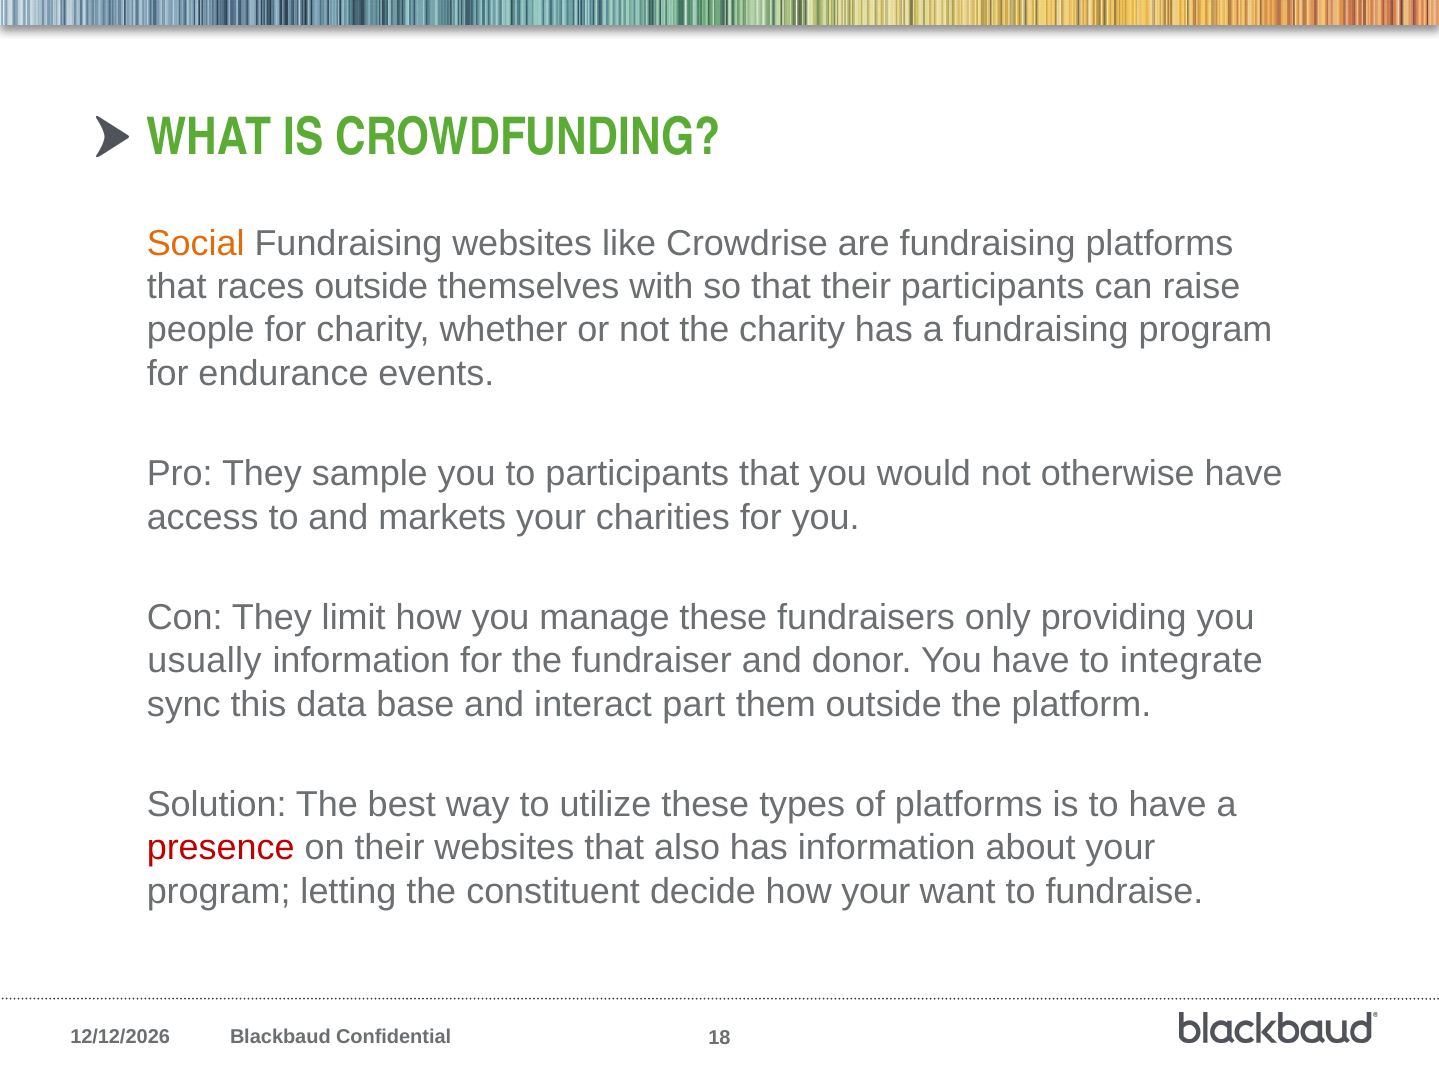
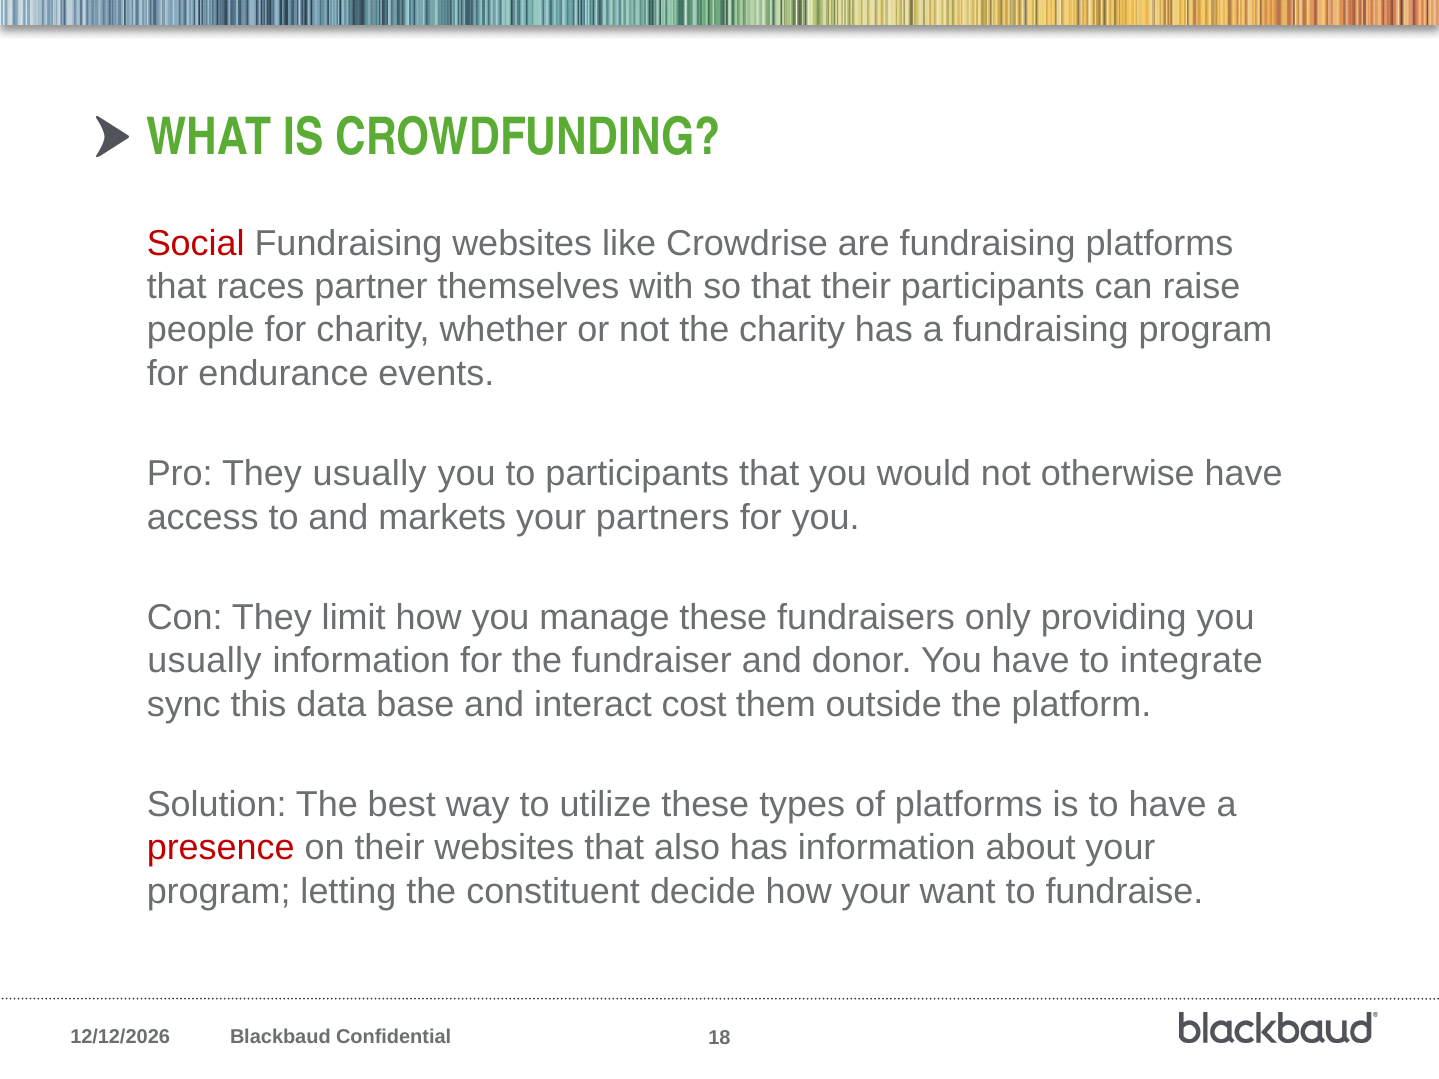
Social colour: orange -> red (196, 244)
races outside: outside -> partner (371, 287)
They sample: sample -> usually (370, 474)
charities: charities -> partners (663, 517)
part: part -> cost (694, 704)
